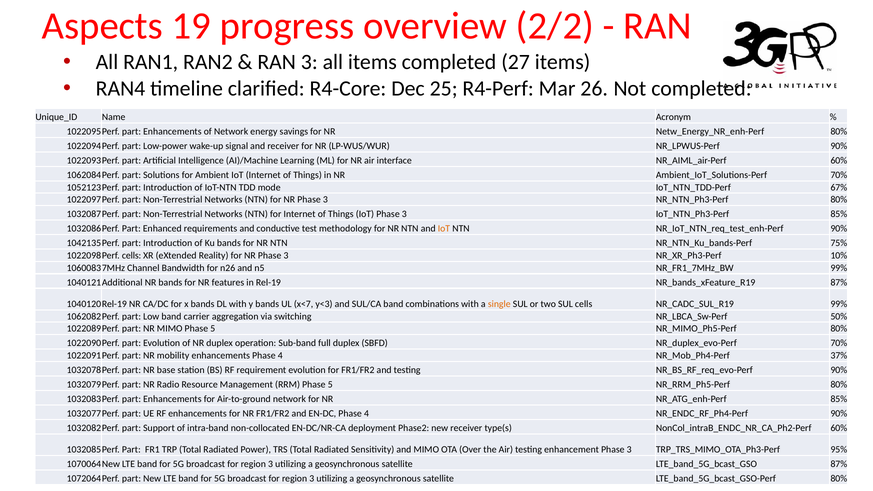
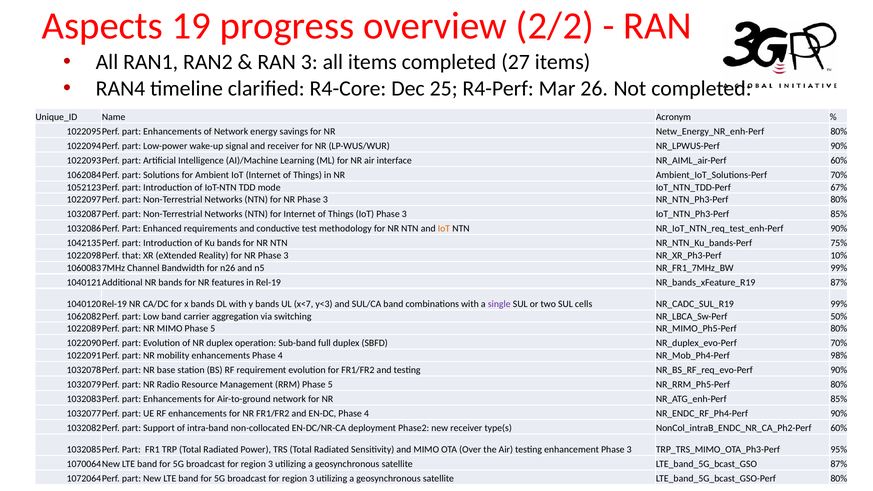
cells: cells -> that (131, 256)
single colour: orange -> purple (499, 304)
37%: 37% -> 98% (839, 356)
